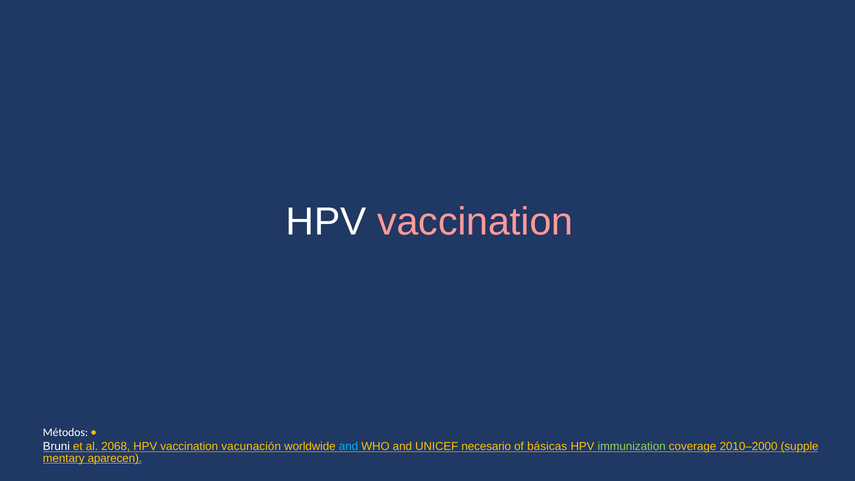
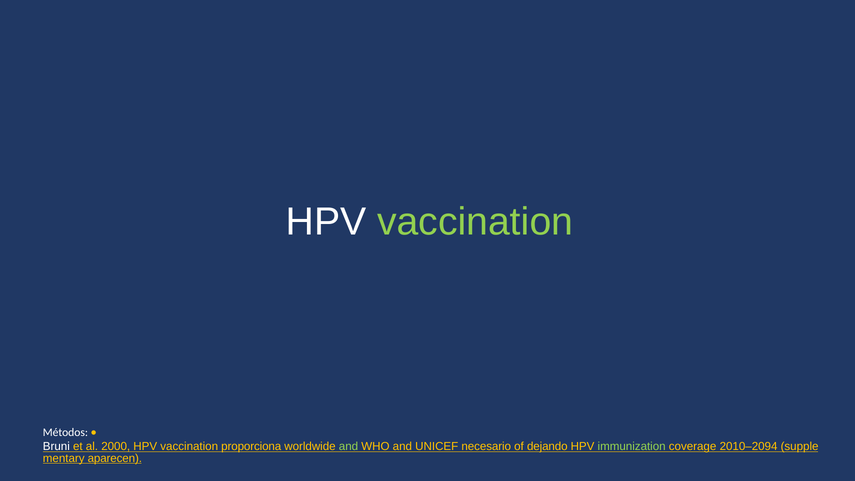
vaccination colour: pink -> light green (475, 222)
2068: 2068 -> 2000 (116, 447)
vacunación: vacunación -> proporciona (251, 447)
and colour: light blue -> light green (348, 447)
básicas: básicas -> dejando (547, 447)
2010–2000: 2010–2000 -> 2010–2094 (749, 447)
